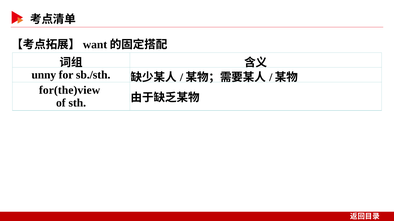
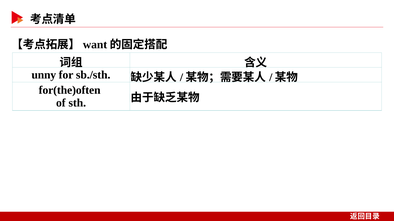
for(the)view: for(the)view -> for(the)often (70, 90)
